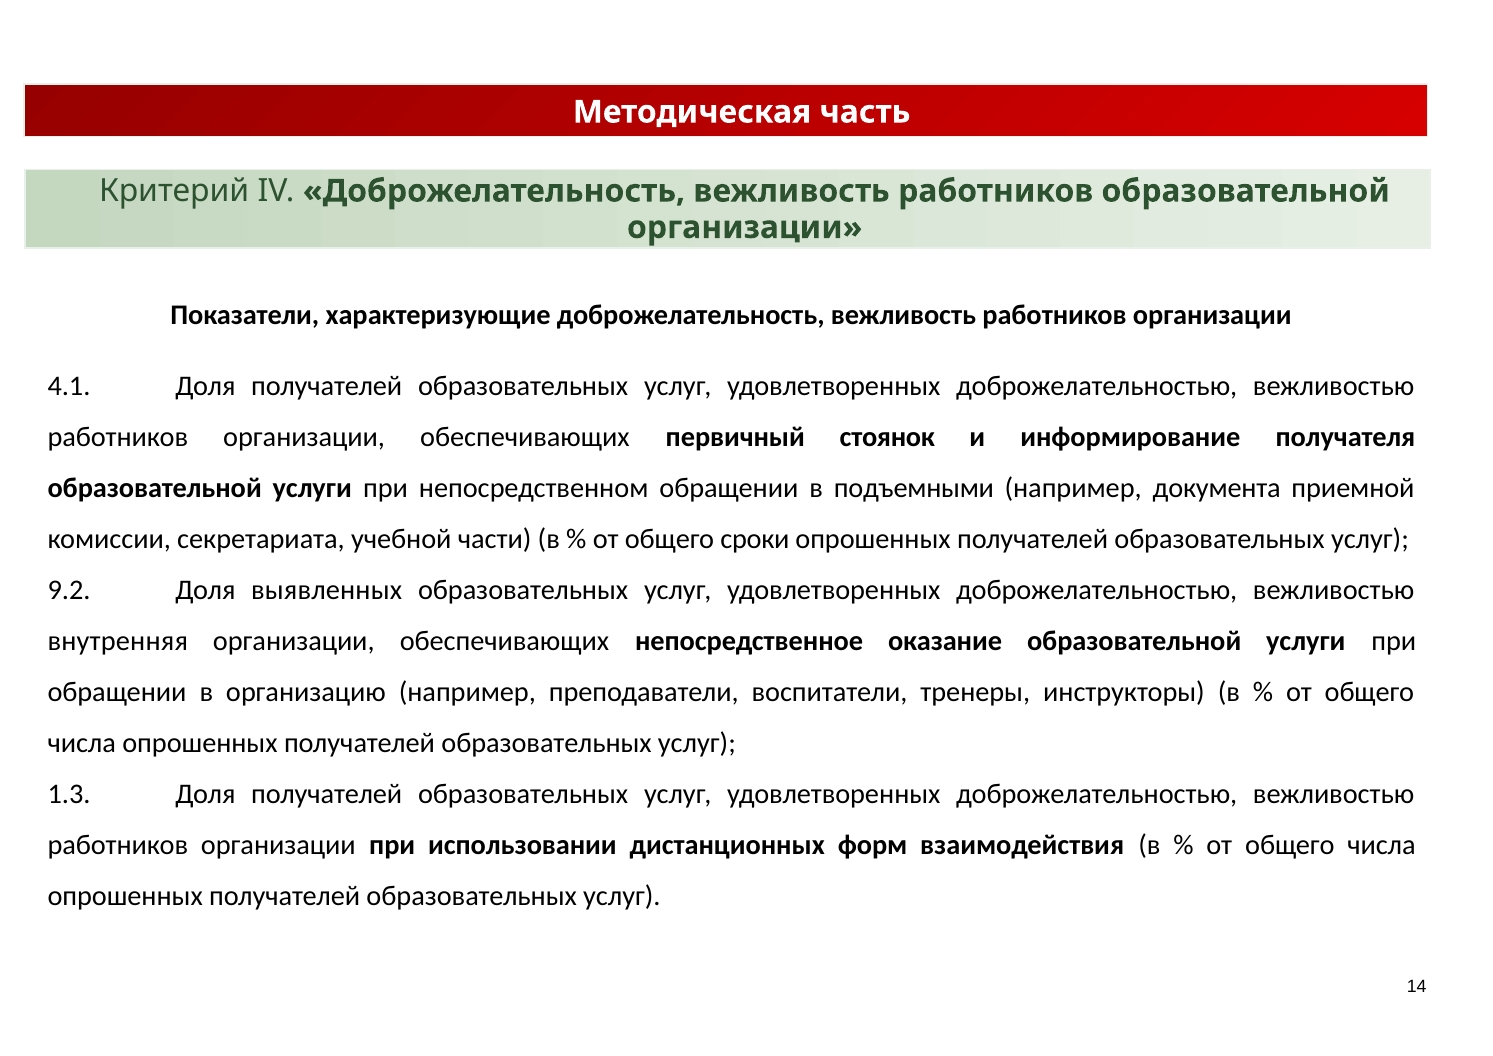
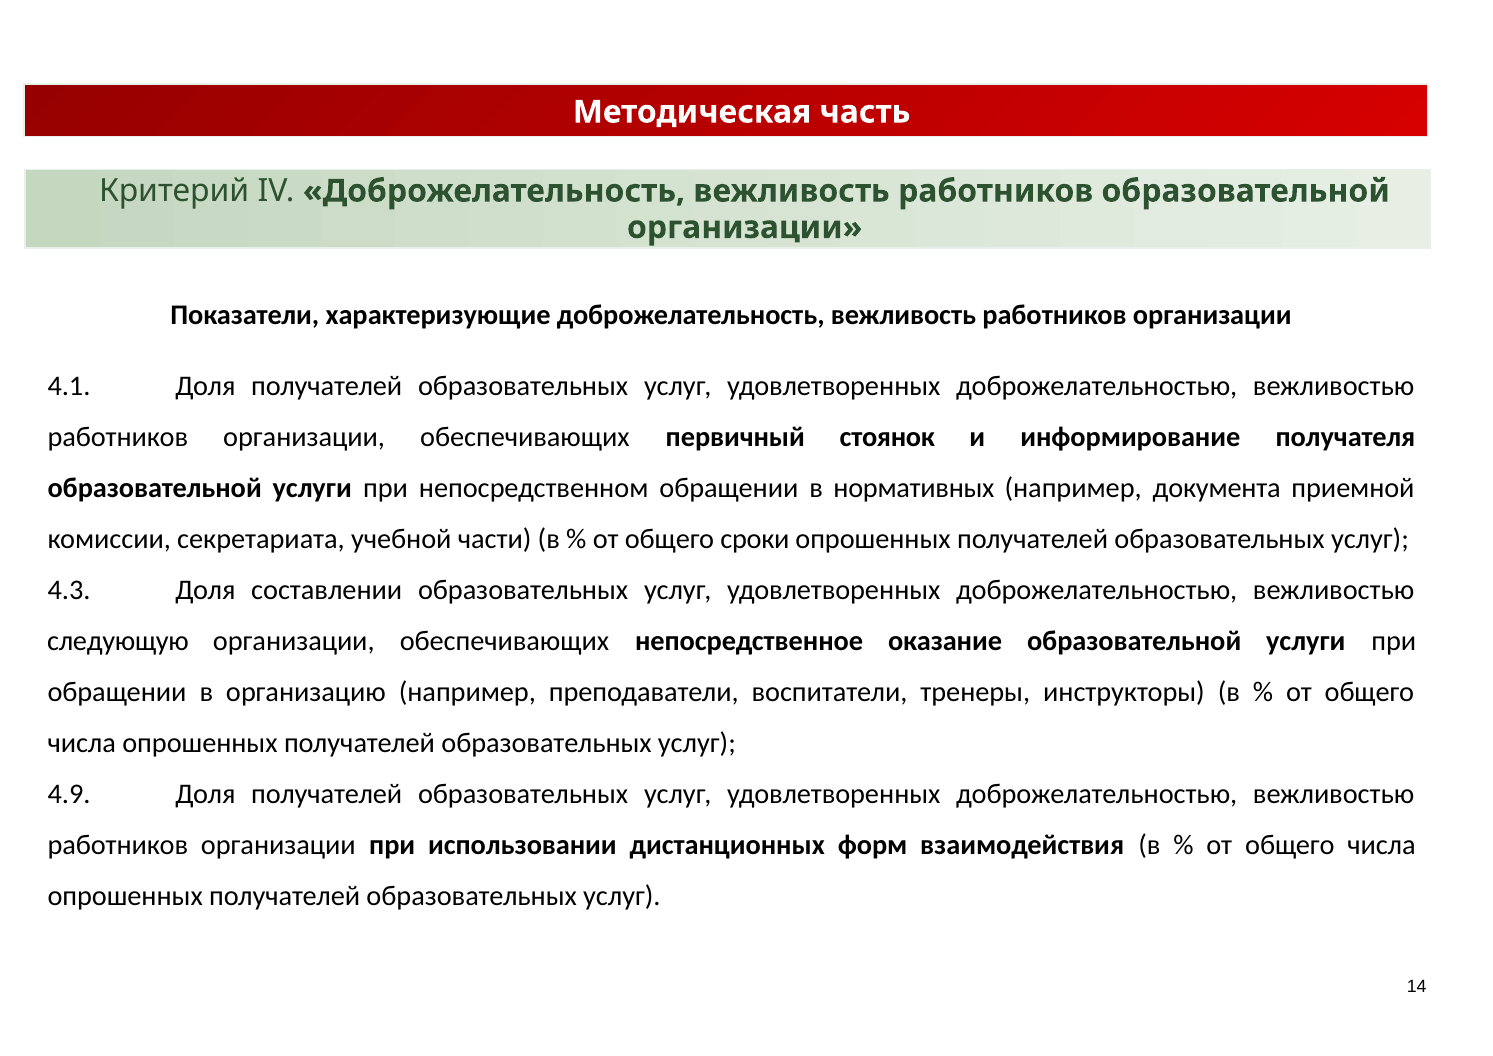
подъемными: подъемными -> нормативных (914, 488)
9.2: 9.2 -> 4.3 (69, 590)
выявленных: выявленных -> составлении (327, 590)
внутренняя: внутренняя -> следующую (118, 641)
1.3: 1.3 -> 4.9 (69, 794)
